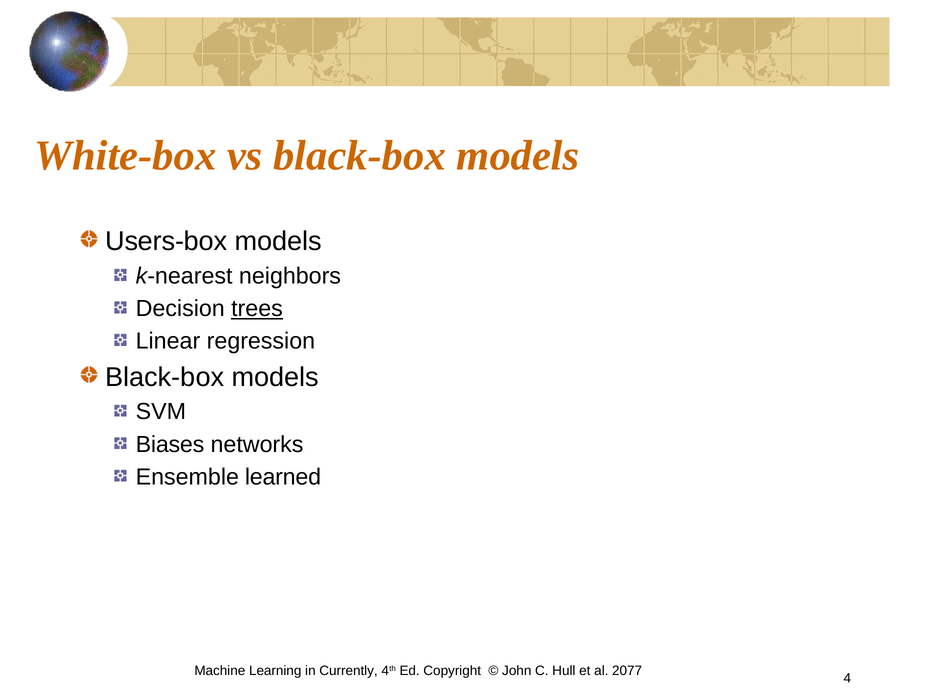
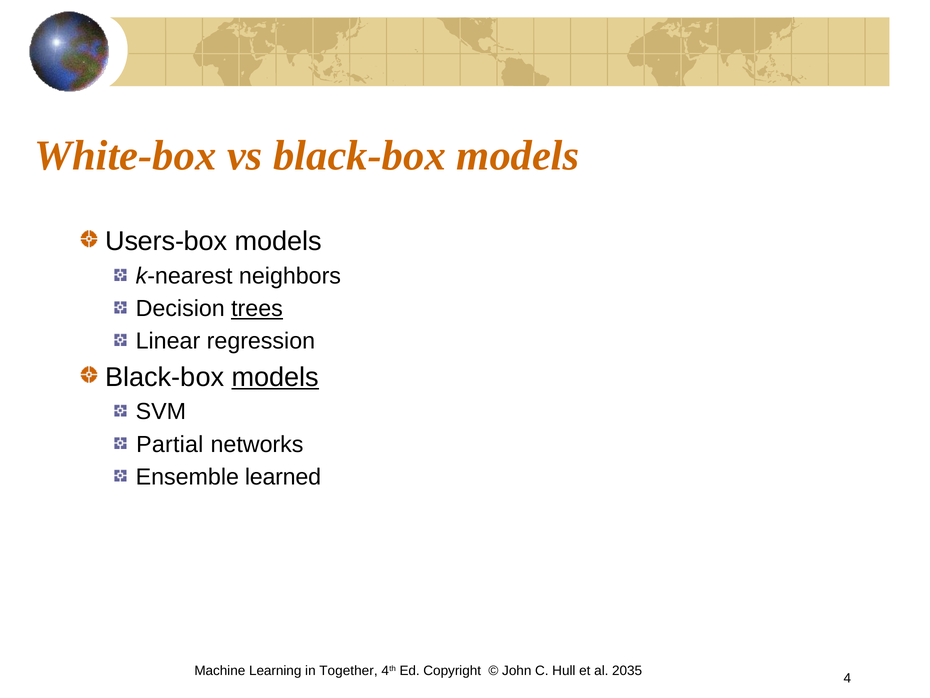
models underline: none -> present (275, 377)
Biases: Biases -> Partial (170, 444)
Currently: Currently -> Together (348, 670)
2077: 2077 -> 2035 (627, 670)
